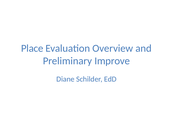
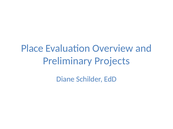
Improve: Improve -> Projects (112, 61)
